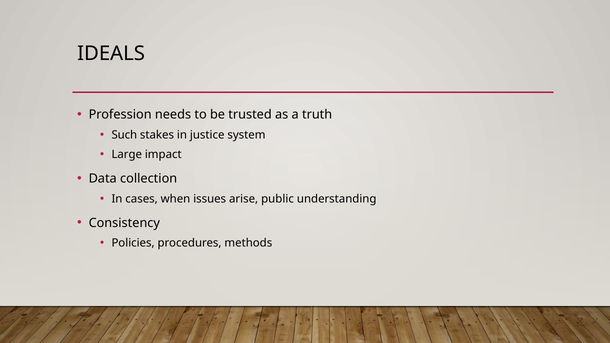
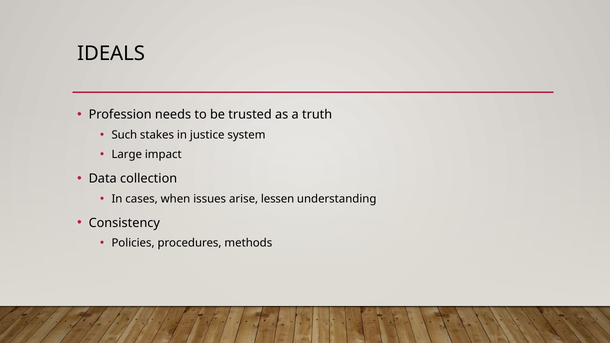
public: public -> lessen (278, 199)
